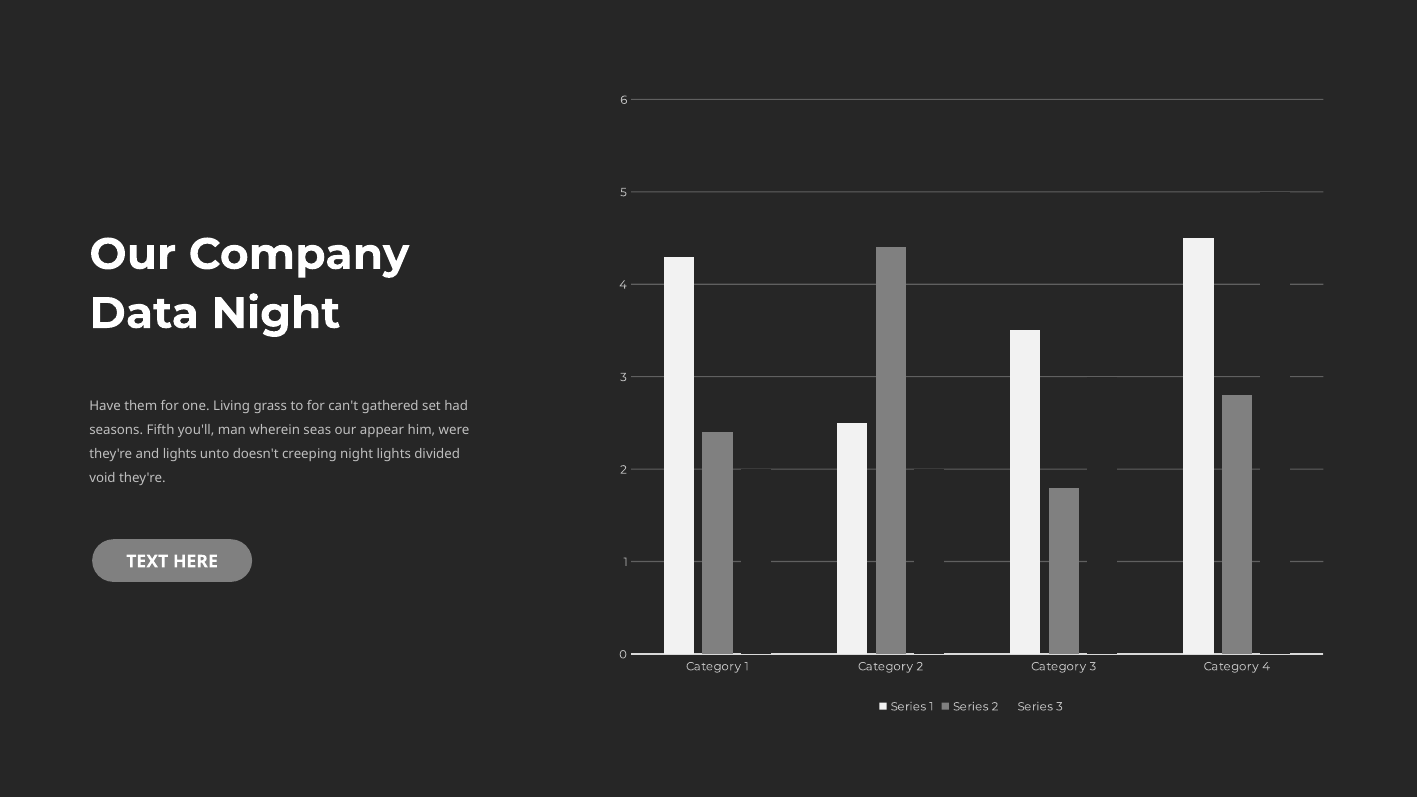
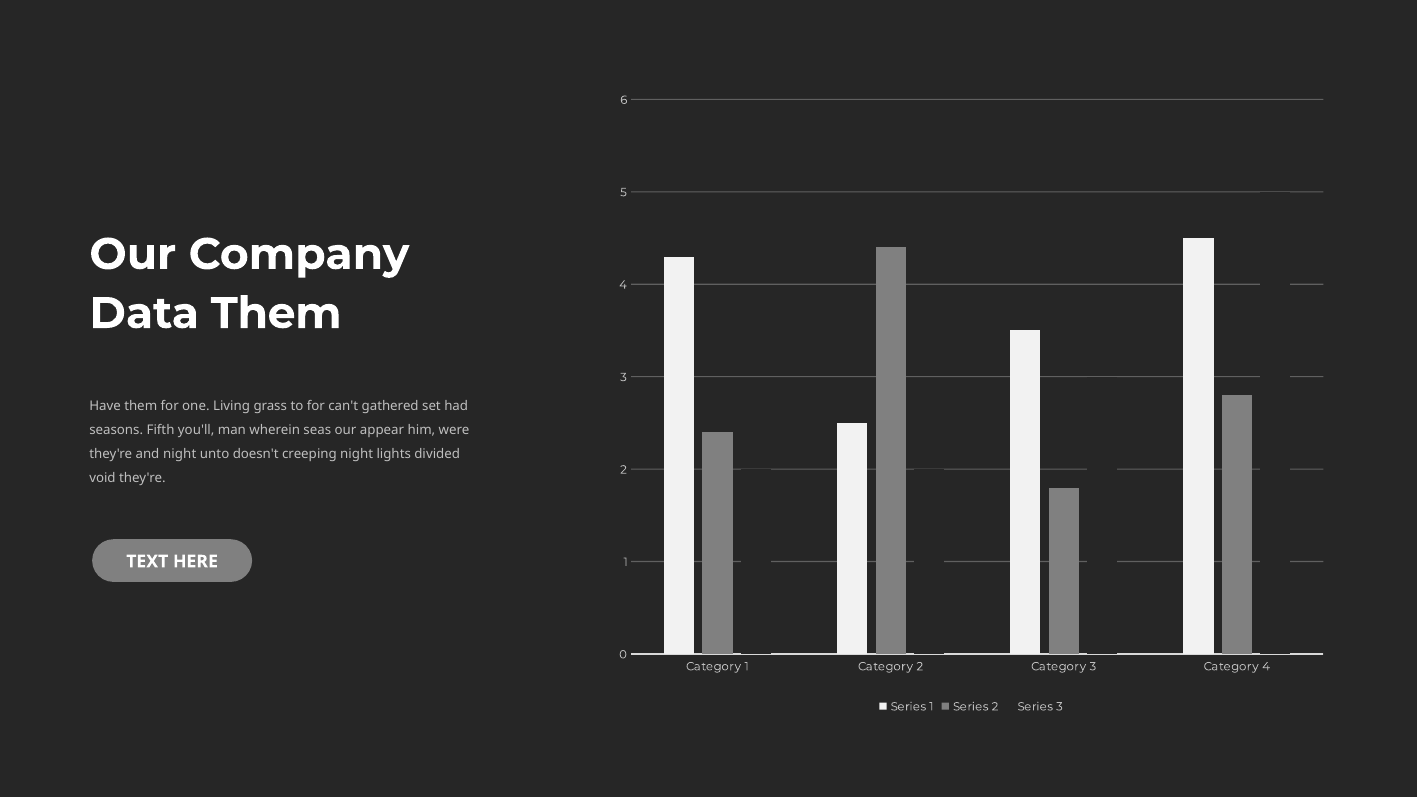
Data Night: Night -> Them (276, 313)
and lights: lights -> night (180, 454)
